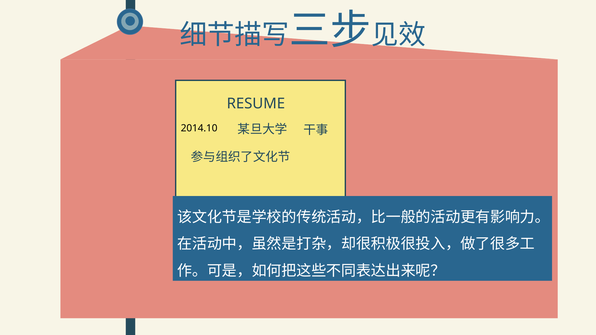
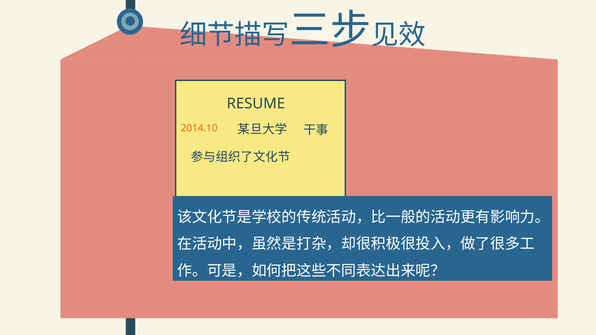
2014.10 colour: black -> orange (199, 128)
